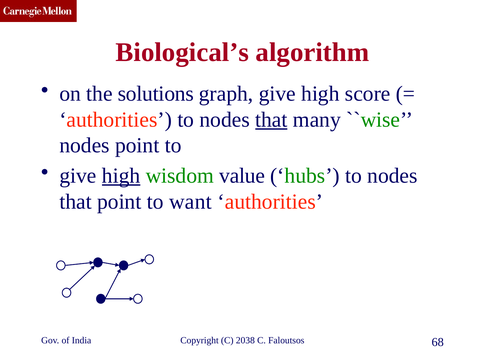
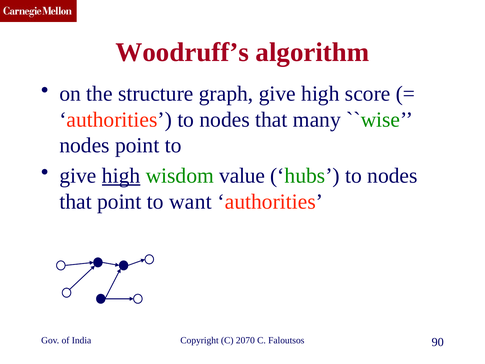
Biological’s: Biological’s -> Woodruff’s (182, 52)
solutions: solutions -> structure (156, 94)
that underline: present -> none (271, 120)
2038: 2038 -> 2070 (245, 340)
68: 68 -> 90 (438, 342)
